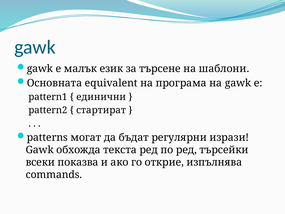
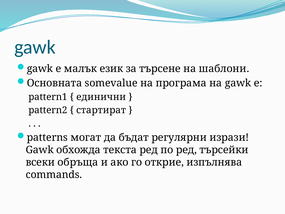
equivalent: equivalent -> somevalue (111, 83)
показва: показва -> обръща (78, 162)
